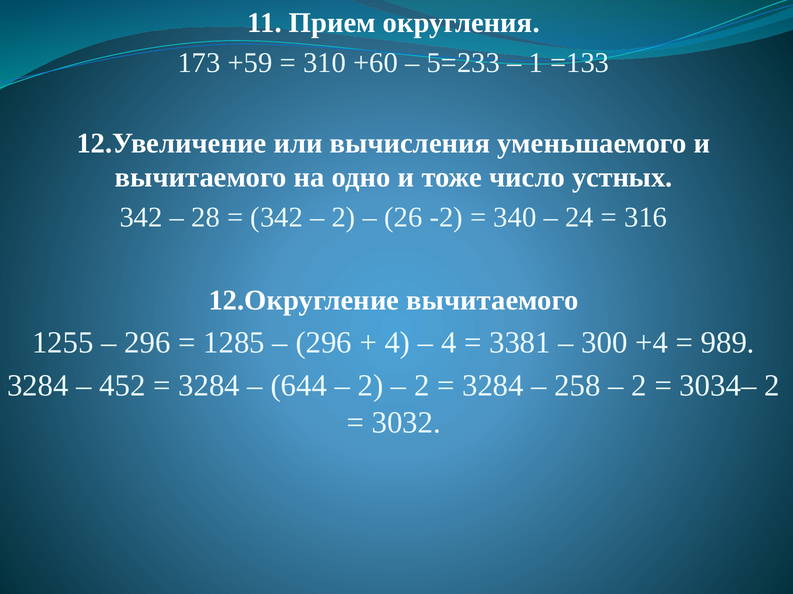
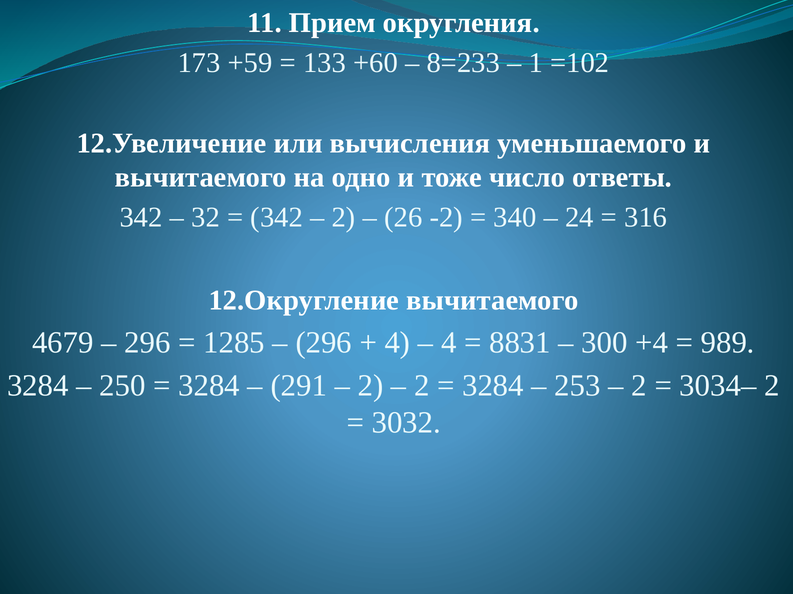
310: 310 -> 133 (325, 63)
5=233: 5=233 -> 8=233 (463, 63)
=133: =133 -> =102 (580, 63)
устных: устных -> ответы (622, 178)
28: 28 -> 32 (206, 218)
1255: 1255 -> 4679 (63, 343)
3381: 3381 -> 8831 (520, 343)
452: 452 -> 250 (123, 386)
644: 644 -> 291 (299, 386)
258: 258 -> 253 (578, 386)
